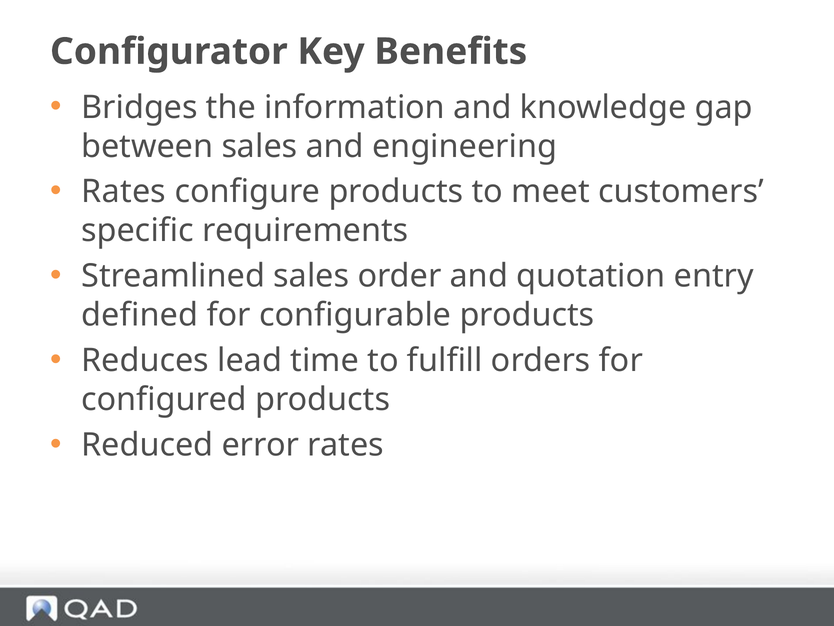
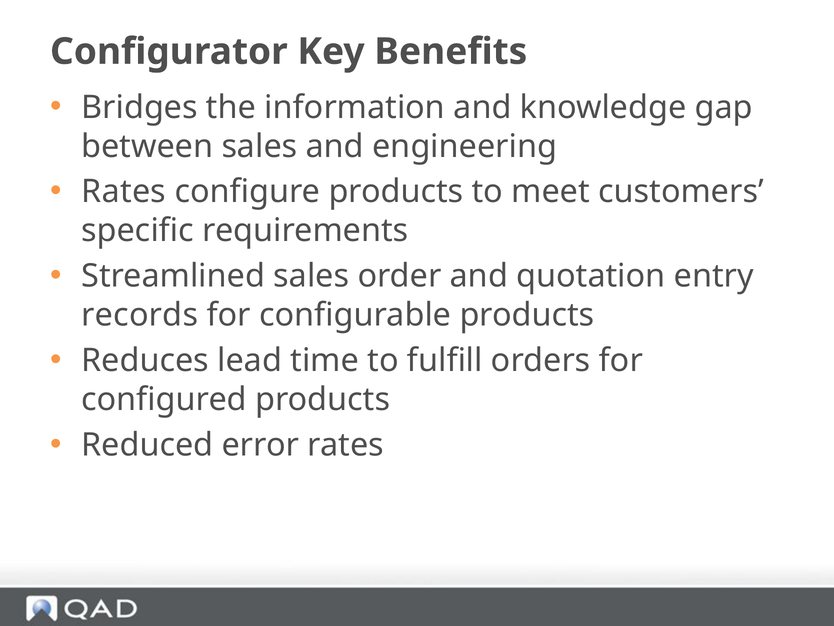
defined: defined -> records (140, 315)
